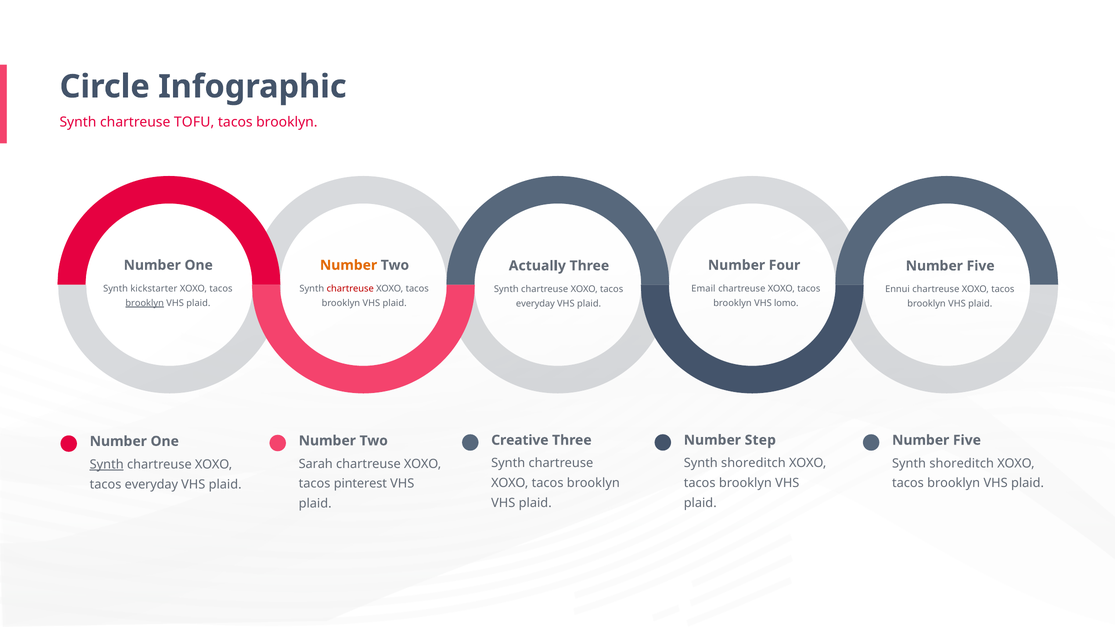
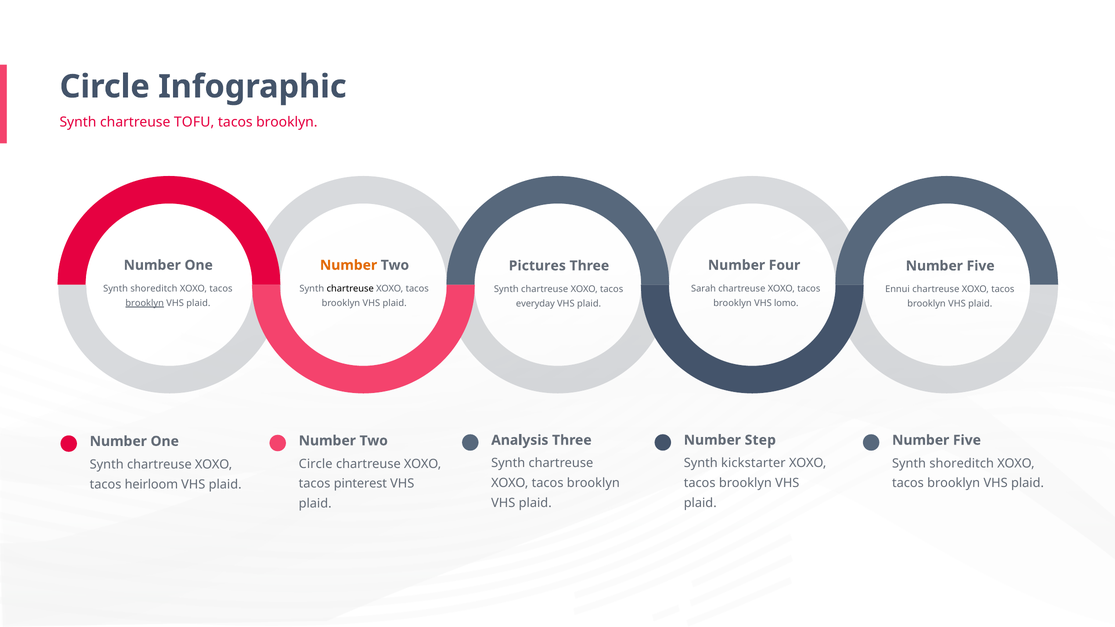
Actually: Actually -> Pictures (537, 266)
kickstarter: kickstarter -> shoreditch (154, 289)
chartreuse colour: red -> black (350, 289)
Email: Email -> Sarah (703, 289)
Creative: Creative -> Analysis (520, 440)
shoreditch: shoreditch -> kickstarter (753, 463)
Sarah: Sarah -> Circle (316, 464)
Synth underline: present -> none (107, 465)
everyday: everyday -> heirloom (151, 484)
